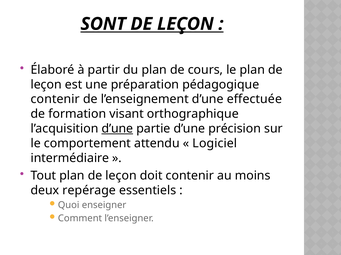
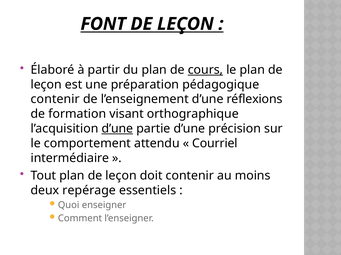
SONT: SONT -> FONT (103, 24)
cours underline: none -> present (205, 70)
effectuée: effectuée -> réflexions (254, 99)
Logiciel: Logiciel -> Courriel (215, 144)
